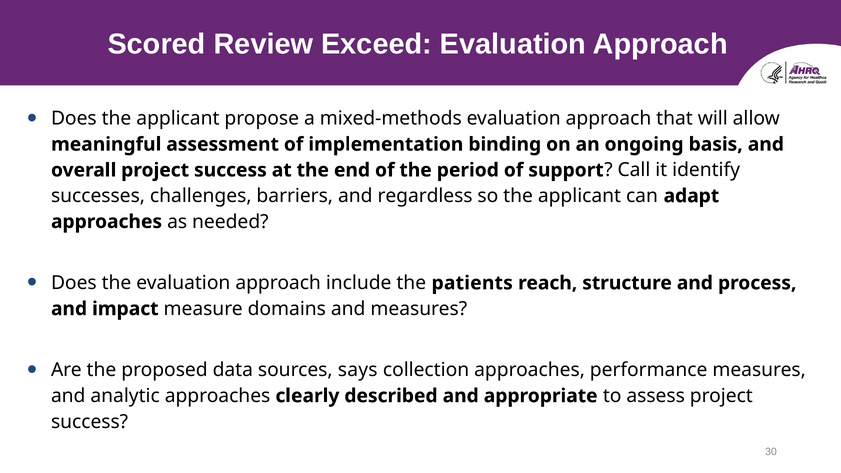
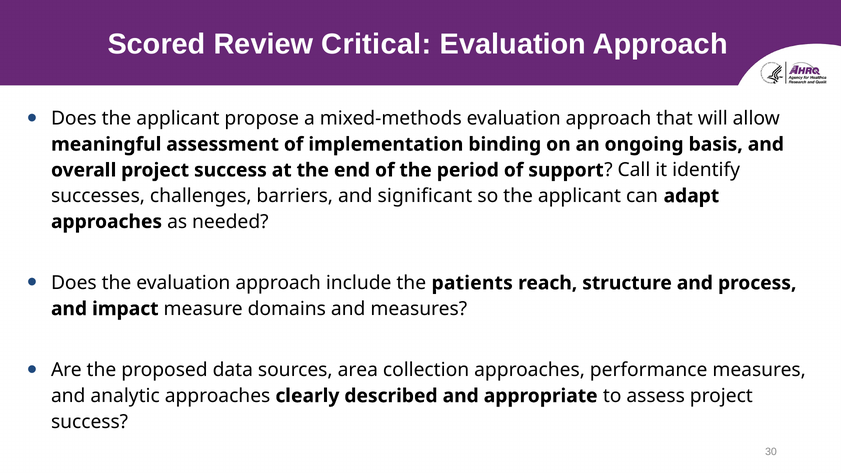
Exceed: Exceed -> Critical (376, 44)
regardless: regardless -> significant (425, 196)
says: says -> area (358, 370)
